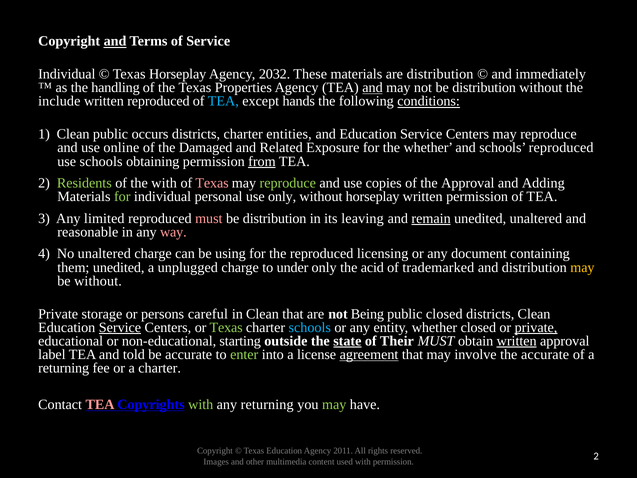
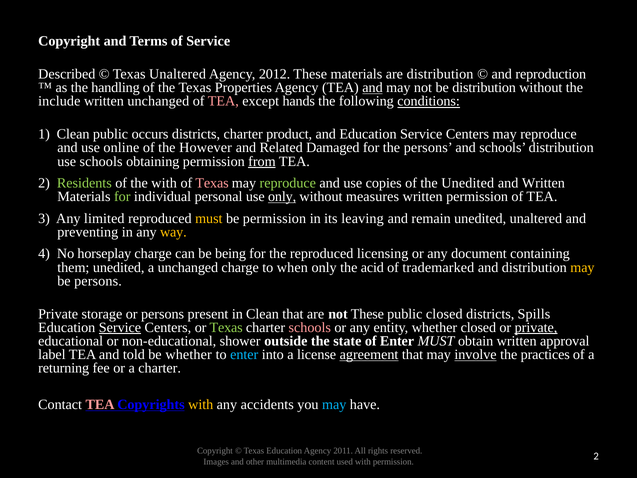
and underline: present -> none (115, 41)
Individual: Individual -> Described (67, 74)
Texas Horseplay: Horseplay -> Unaltered (178, 74)
2032: 2032 -> 2012 (275, 74)
immediately: immediately -> reproduction (551, 74)
written reproduced: reproduced -> unchanged (158, 101)
TEA colour: light blue -> pink (223, 101)
entities: entities -> product (289, 134)
Damaged: Damaged -> However (206, 148)
Exposure: Exposure -> Damaged (333, 148)
the whether: whether -> persons (428, 148)
schools reproduced: reproduced -> distribution (561, 148)
the Approval: Approval -> Unedited (468, 183)
and Adding: Adding -> Written (543, 183)
only underline: none -> present (282, 197)
without horseplay: horseplay -> measures (373, 197)
must colour: pink -> yellow (209, 218)
distribution: distribution -> permission (274, 218)
remain underline: present -> none (431, 218)
reasonable: reasonable -> preventing (88, 232)
way colour: pink -> yellow (173, 232)
No unaltered: unaltered -> horseplay (104, 254)
using: using -> being (231, 254)
a unplugged: unplugged -> unchanged (188, 267)
under: under -> when (292, 267)
be without: without -> persons (98, 281)
careful: careful -> present (208, 314)
not Being: Being -> These (367, 314)
districts Clean: Clean -> Spills (534, 314)
schools colour: light blue -> pink (310, 327)
starting: starting -> shower (240, 341)
state underline: present -> none (347, 341)
of Their: Their -> Enter (397, 341)
written underline: present -> none (517, 341)
be accurate: accurate -> whether (189, 354)
enter colour: light green -> light blue (244, 354)
involve underline: none -> present (476, 354)
the accurate: accurate -> practices (545, 354)
with colour: light green -> yellow (201, 404)
any returning: returning -> accidents (267, 404)
may colour: light green -> light blue (334, 404)
